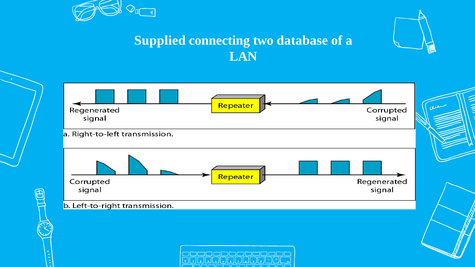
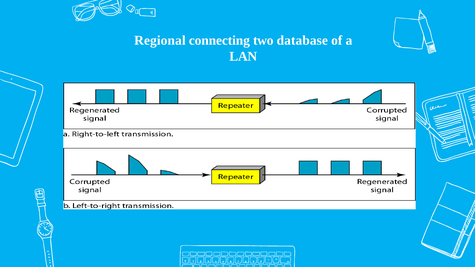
Supplied: Supplied -> Regional (160, 40)
